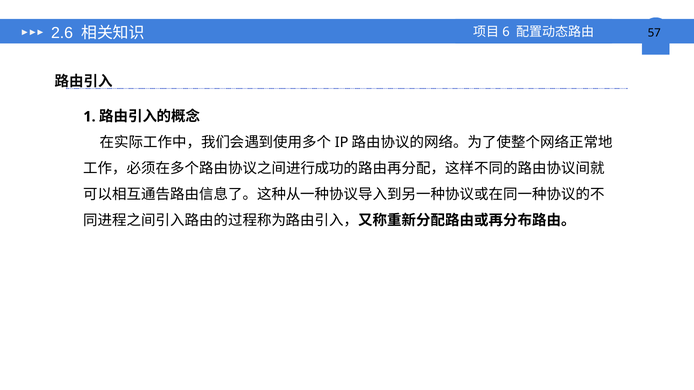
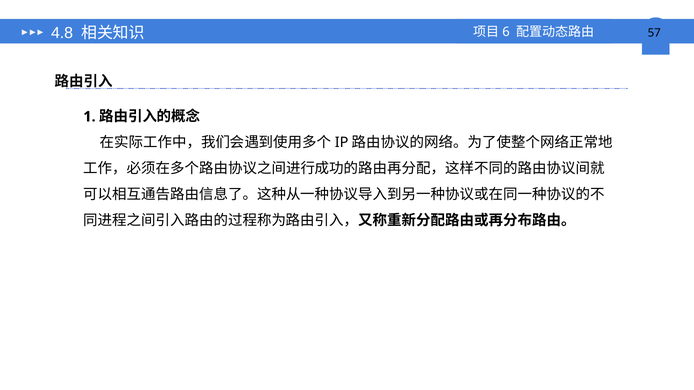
2.6: 2.6 -> 4.8 (62, 33)
